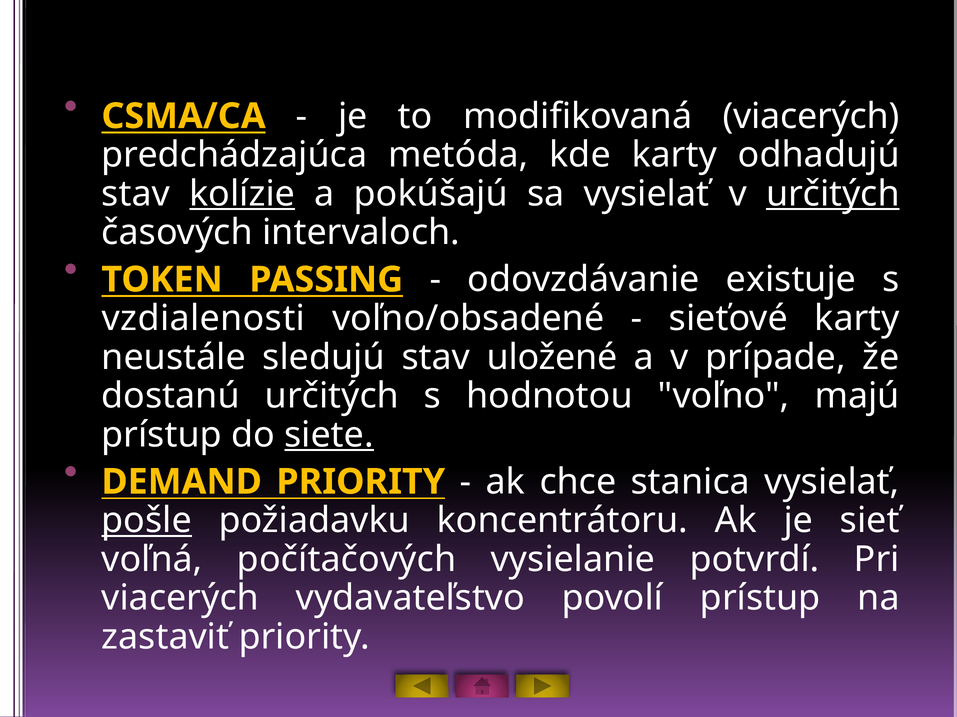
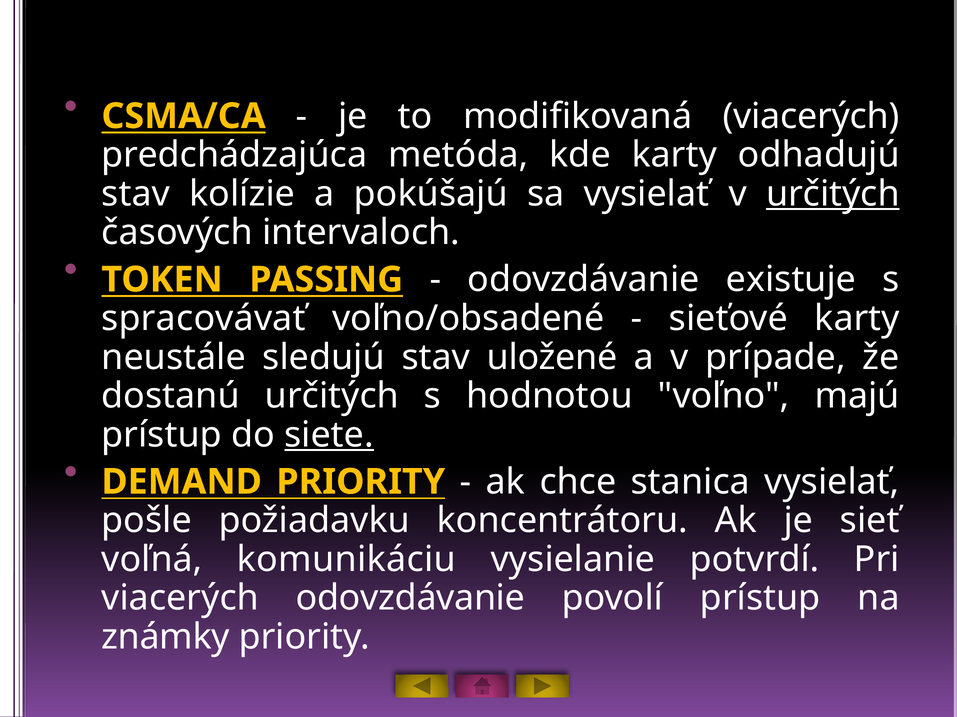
kolízie underline: present -> none (242, 194)
vzdialenosti: vzdialenosti -> spracovávať (204, 319)
pošle underline: present -> none (147, 521)
počítačových: počítačových -> komunikáciu (347, 560)
viacerých vydavateľstvo: vydavateľstvo -> odovzdávanie (410, 599)
zastaviť: zastaviť -> známky (166, 638)
